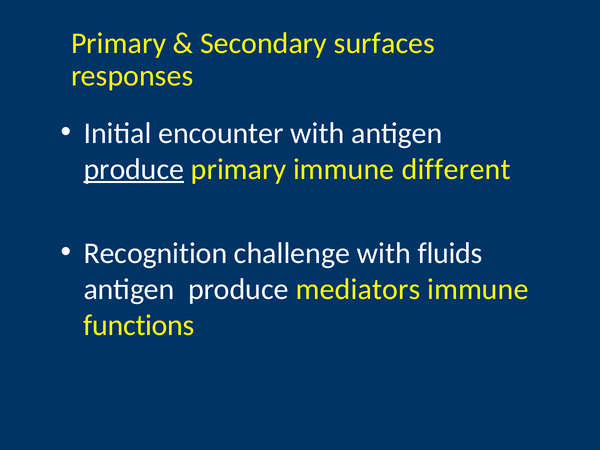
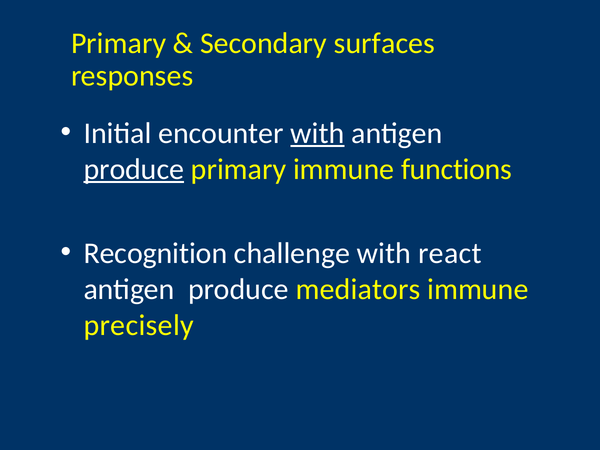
with underline: none -> present (317, 133)
different: different -> functions (457, 169)
fluids: fluids -> react (450, 253)
functions: functions -> precisely (139, 325)
